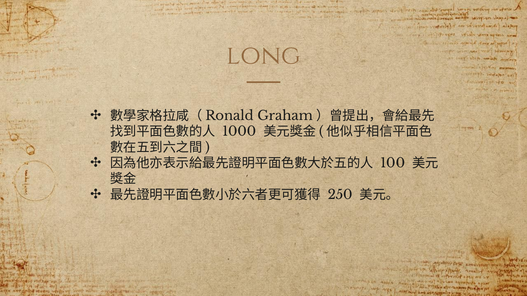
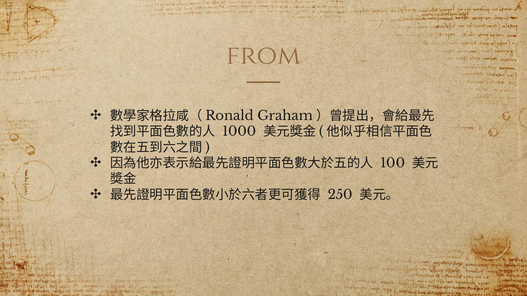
long: long -> from (263, 55)
